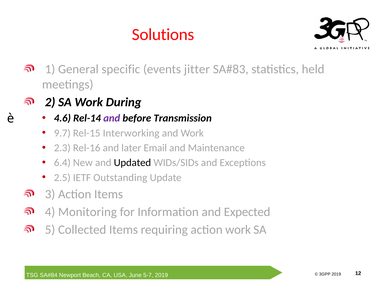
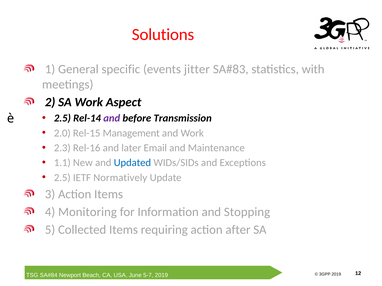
held: held -> with (313, 69)
During: During -> Aspect (124, 102)
4.6: 4.6 -> 2.5 (62, 118)
9.7: 9.7 -> 2.0 (62, 133)
Interworking: Interworking -> Management (131, 133)
6.4: 6.4 -> 1.1 (62, 163)
Updated colour: black -> blue (132, 163)
Outstanding: Outstanding -> Normatively (120, 178)
Expected: Expected -> Stopping (247, 212)
action work: work -> after (238, 230)
